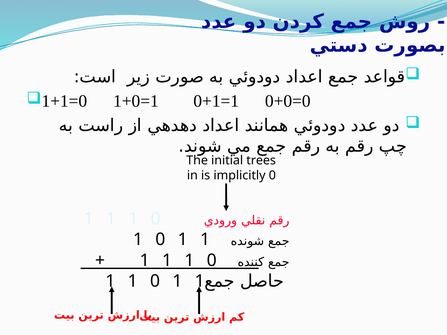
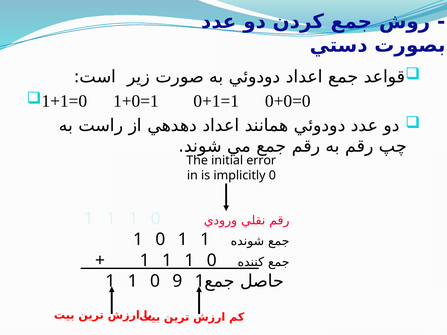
trees: trees -> error (261, 161)
1: 1 -> 9 (177, 281)
